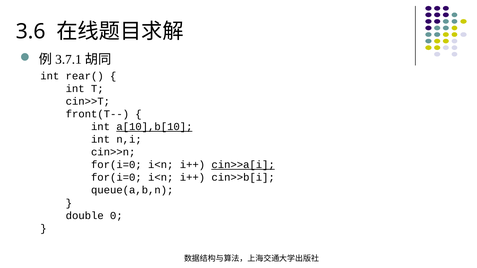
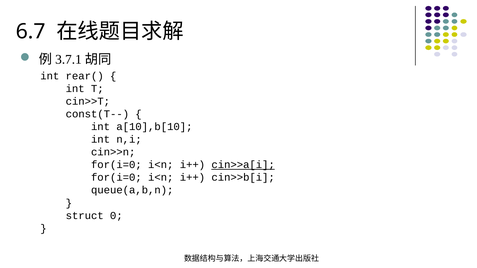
3.6: 3.6 -> 6.7 (31, 31)
front(T--: front(T-- -> const(T-- (97, 114)
a[10],b[10 underline: present -> none (154, 127)
double: double -> struct (85, 216)
